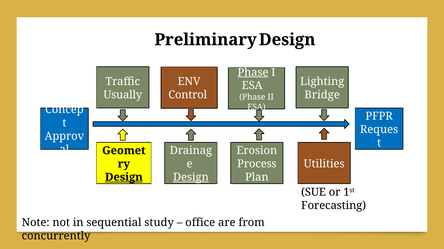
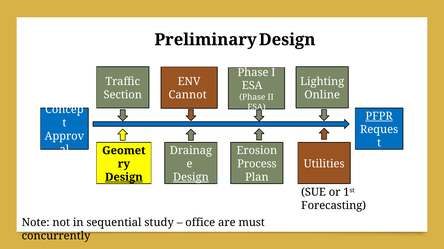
Phase underline: present -> none (253, 73)
Usually: Usually -> Section (123, 95)
Bridge: Bridge -> Online (322, 95)
Control: Control -> Cannot (188, 95)
PFPR underline: none -> present (379, 117)
from: from -> must (252, 223)
